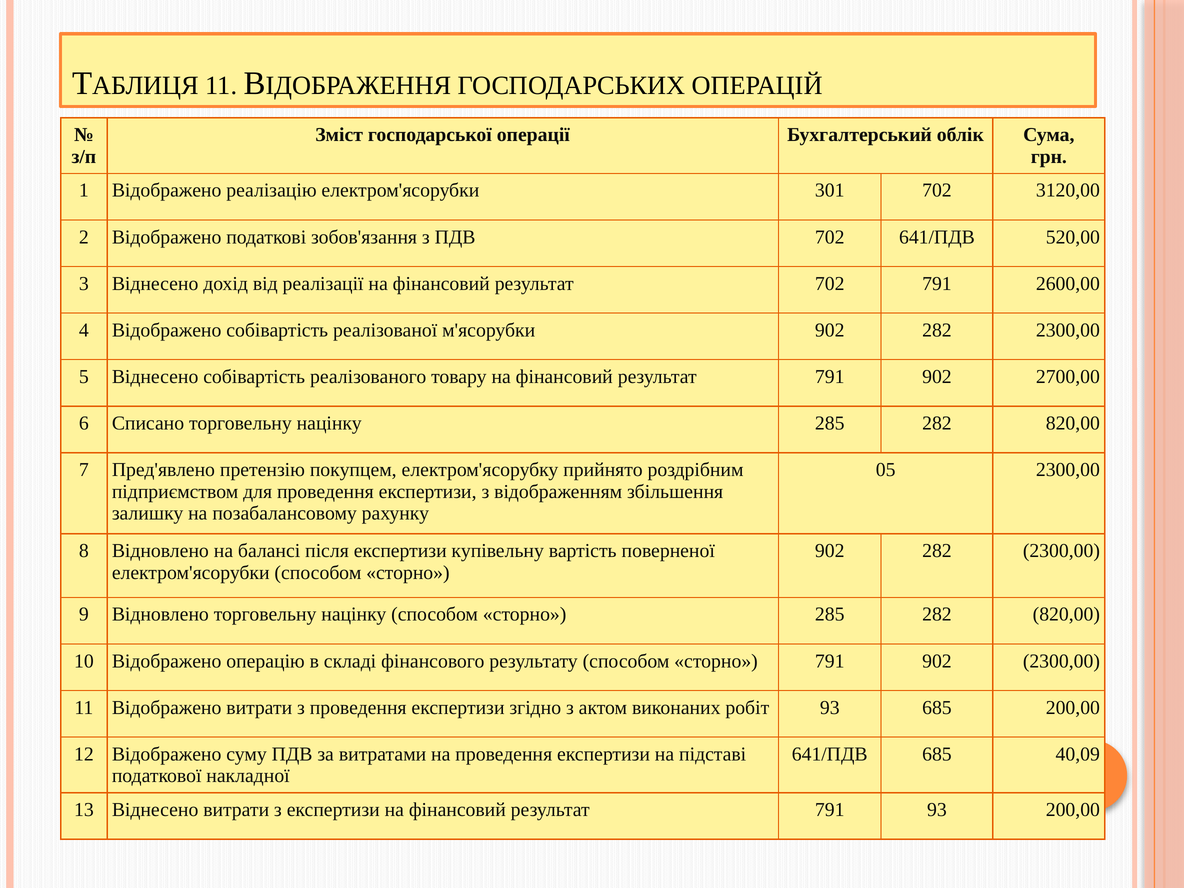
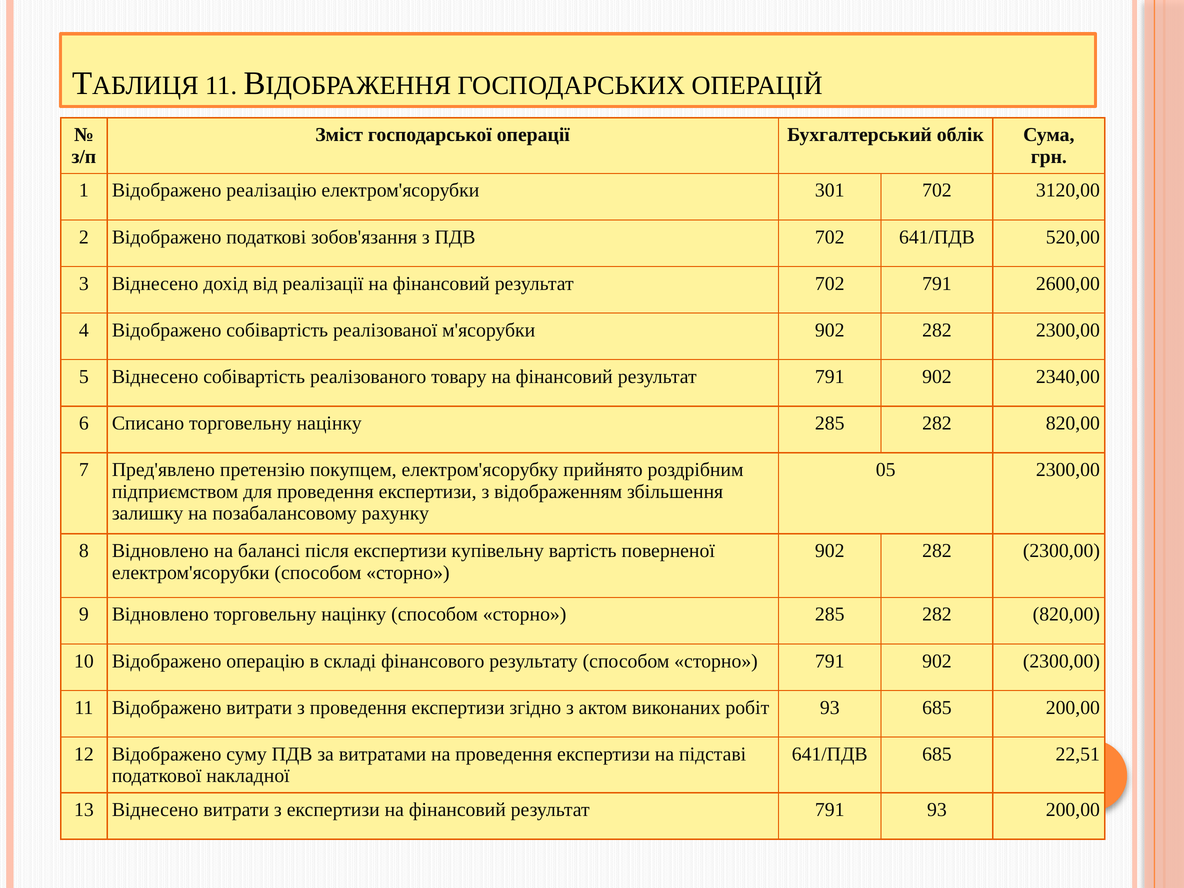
2700,00: 2700,00 -> 2340,00 (1068, 377)
40,09: 40,09 -> 22,51 (1078, 754)
